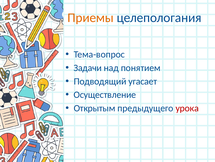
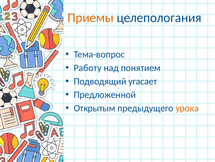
Задачи: Задачи -> Работу (88, 68)
Осуществление: Осуществление -> Предложенной (105, 94)
урока colour: red -> orange (187, 108)
